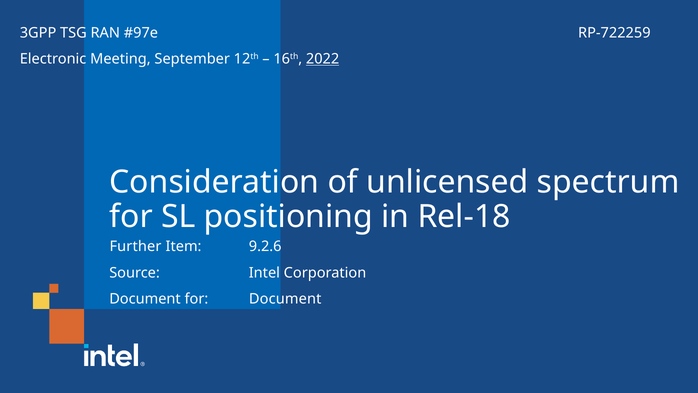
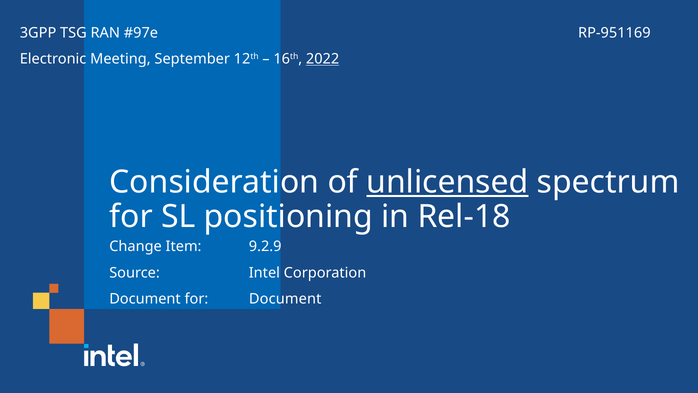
RP-722259: RP-722259 -> RP-951169 (614, 33)
unlicensed underline: none -> present (447, 182)
Further: Further -> Change (136, 246)
9.2.6: 9.2.6 -> 9.2.9 (265, 246)
